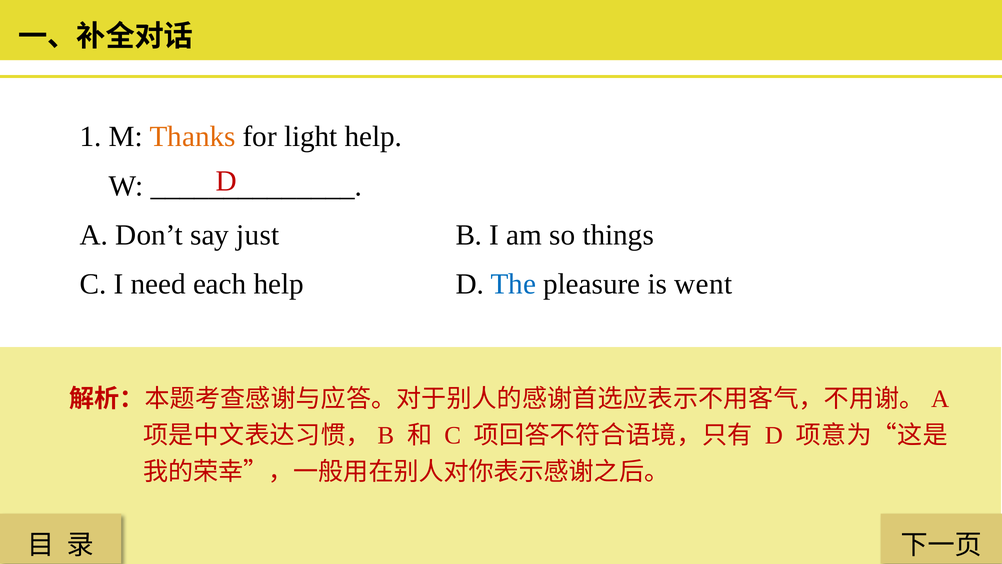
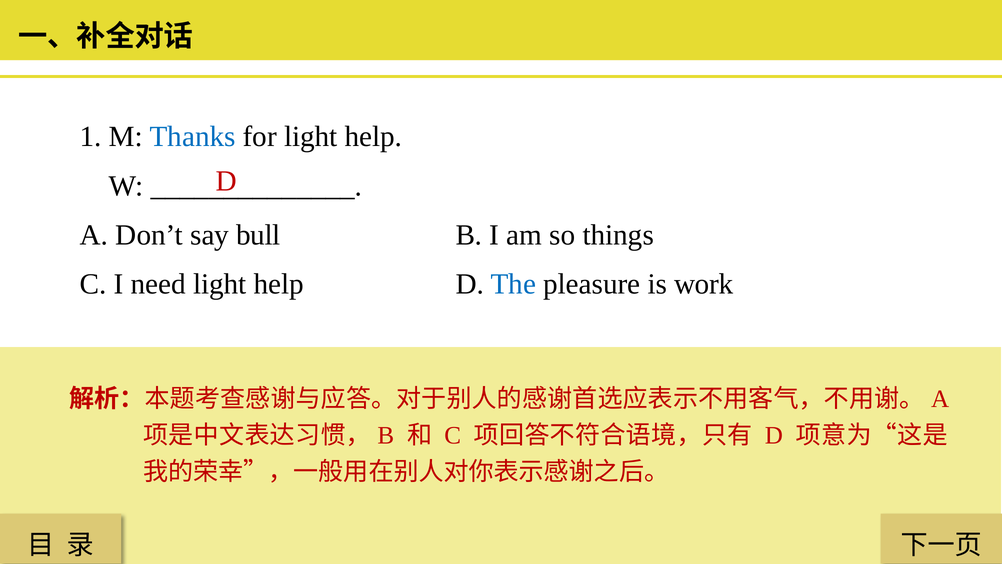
Thanks colour: orange -> blue (193, 137)
just: just -> bull (258, 235)
need each: each -> light (220, 284)
went: went -> work (704, 284)
